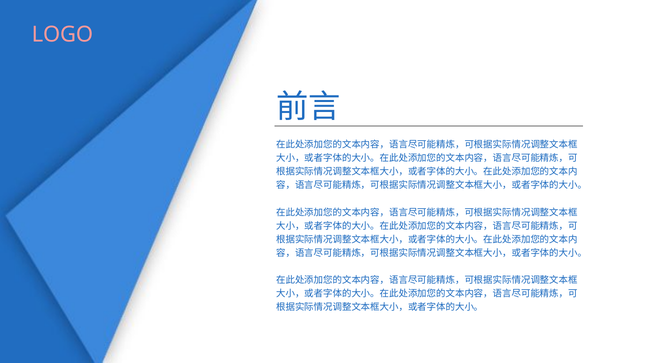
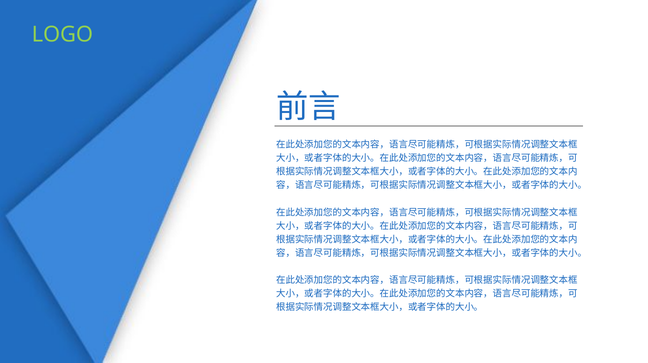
LOGO colour: pink -> light green (62, 34)
